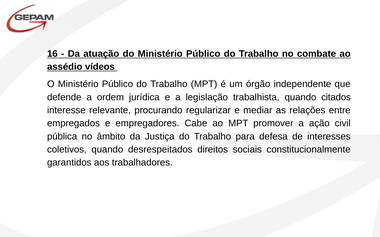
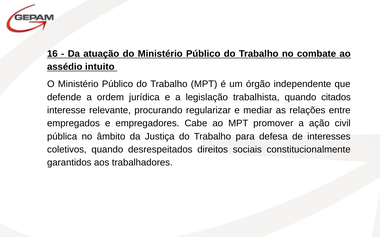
vídeos: vídeos -> intuito (100, 67)
